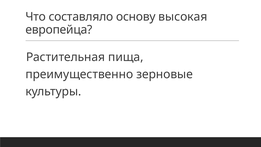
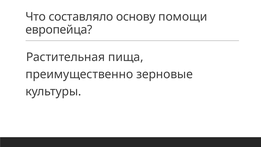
высокая: высокая -> помощи (183, 17)
